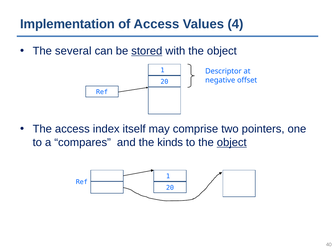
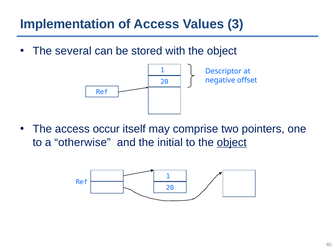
4: 4 -> 3 (236, 24)
stored underline: present -> none (147, 51)
index: index -> occur (106, 129)
compares: compares -> otherwise (83, 143)
kinds: kinds -> initial (170, 143)
